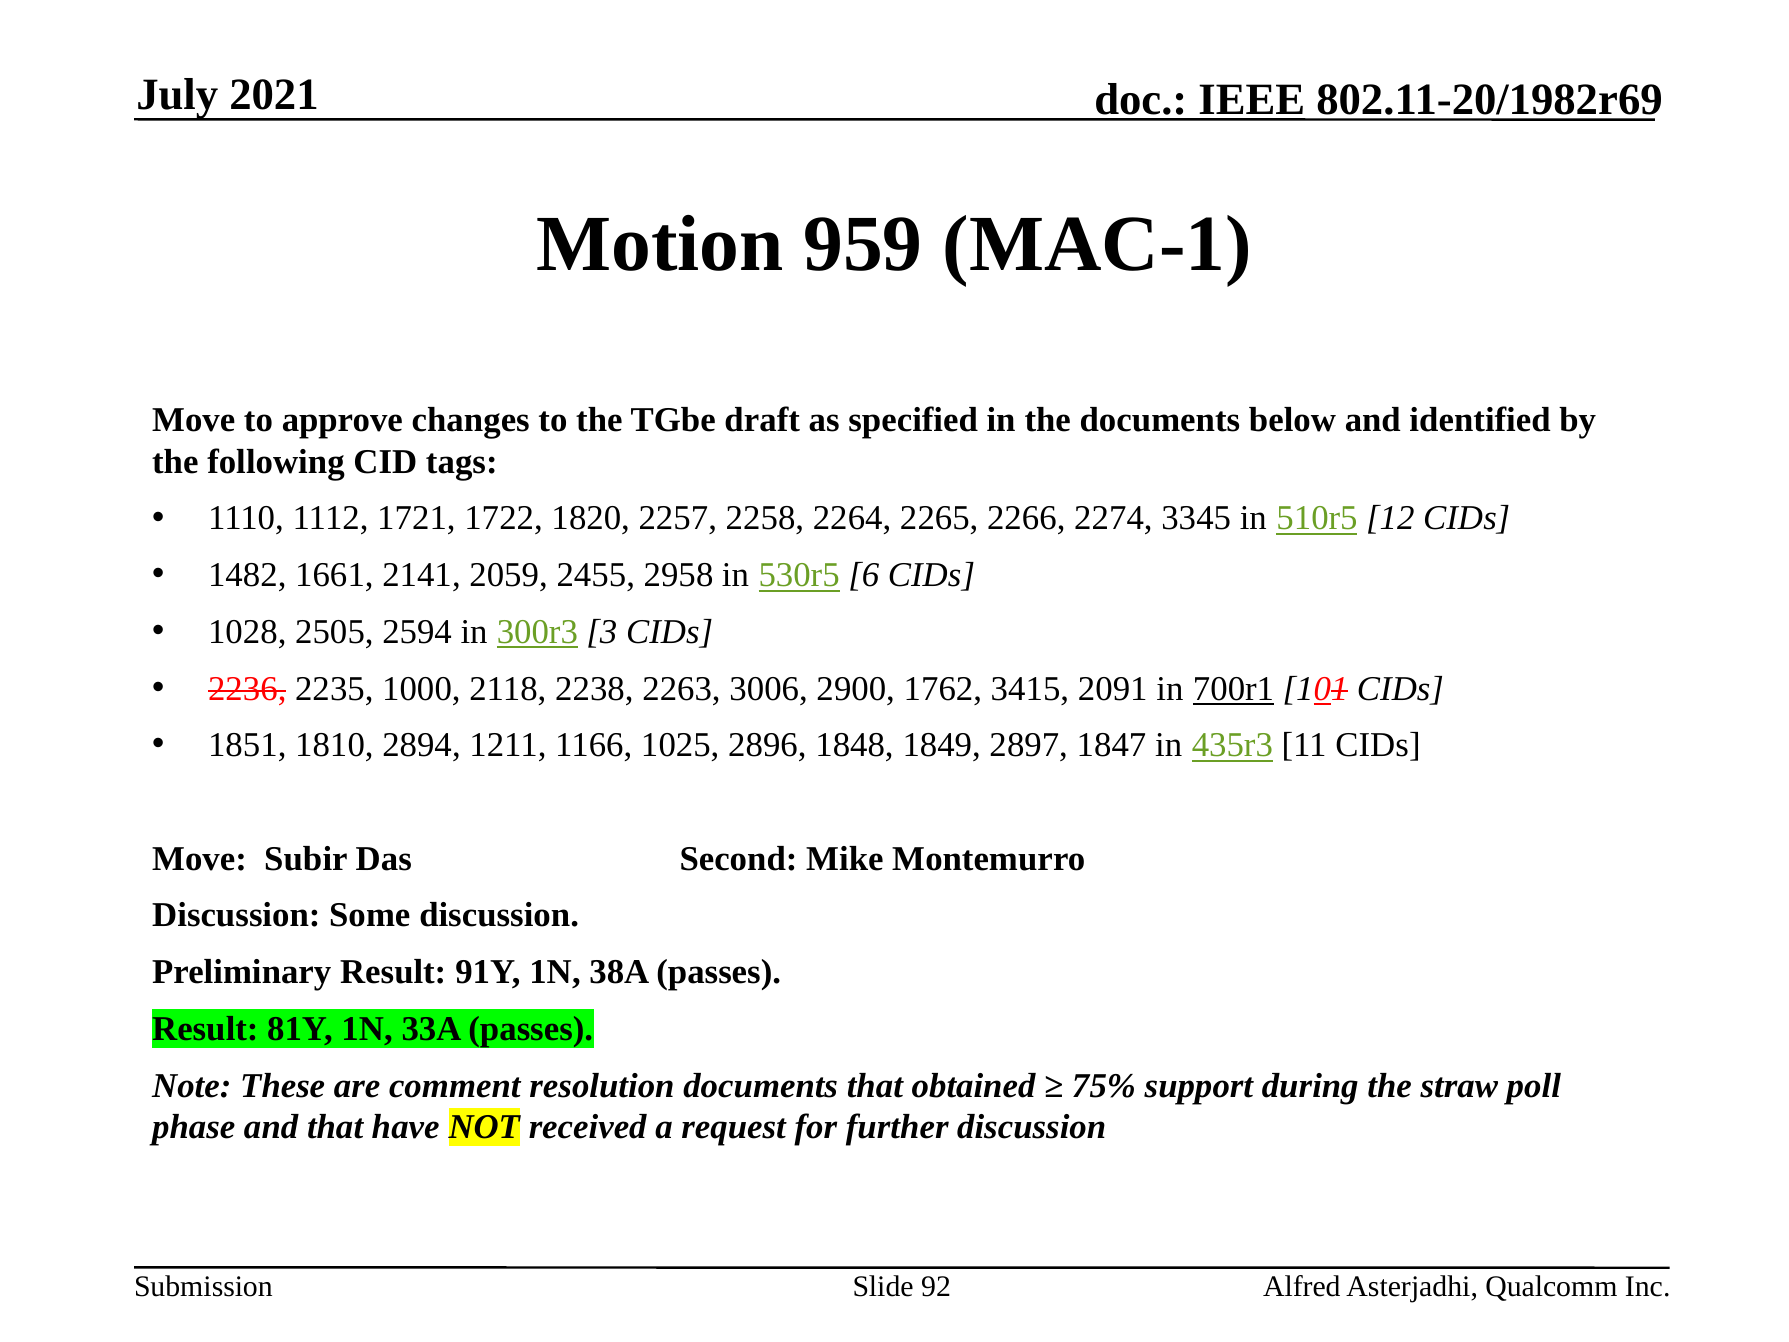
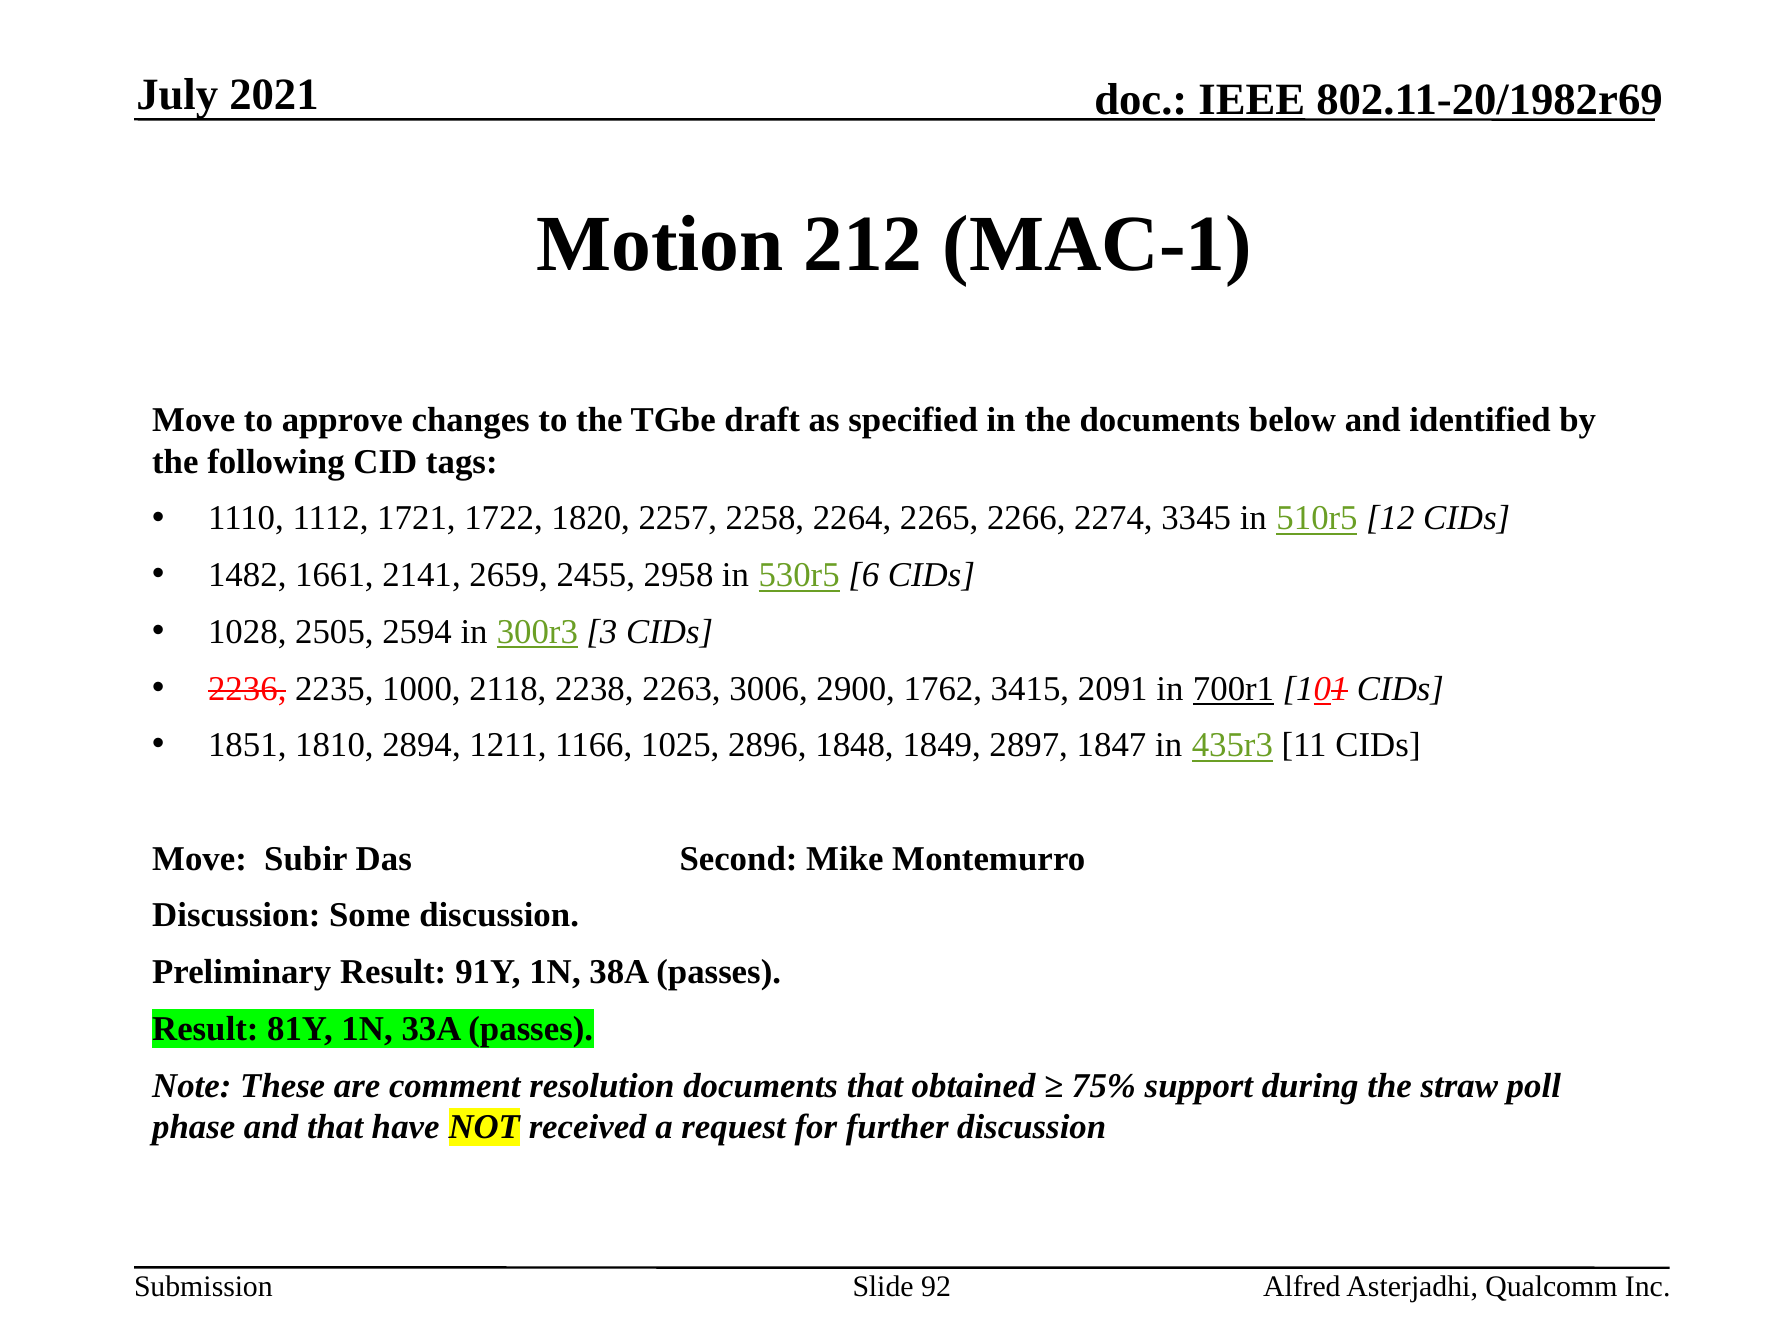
959: 959 -> 212 (863, 244)
2059: 2059 -> 2659 (509, 575)
